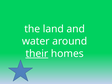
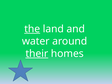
the underline: none -> present (32, 29)
